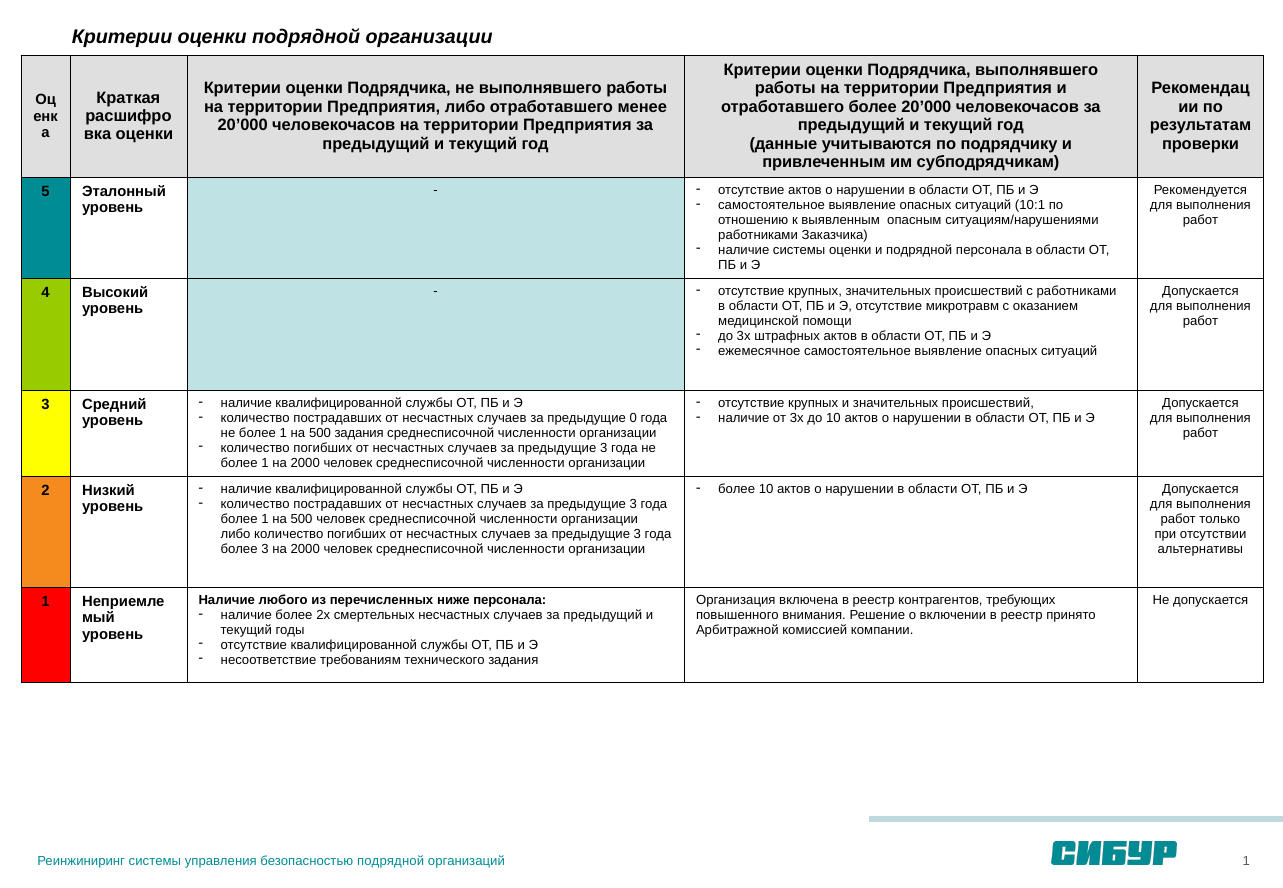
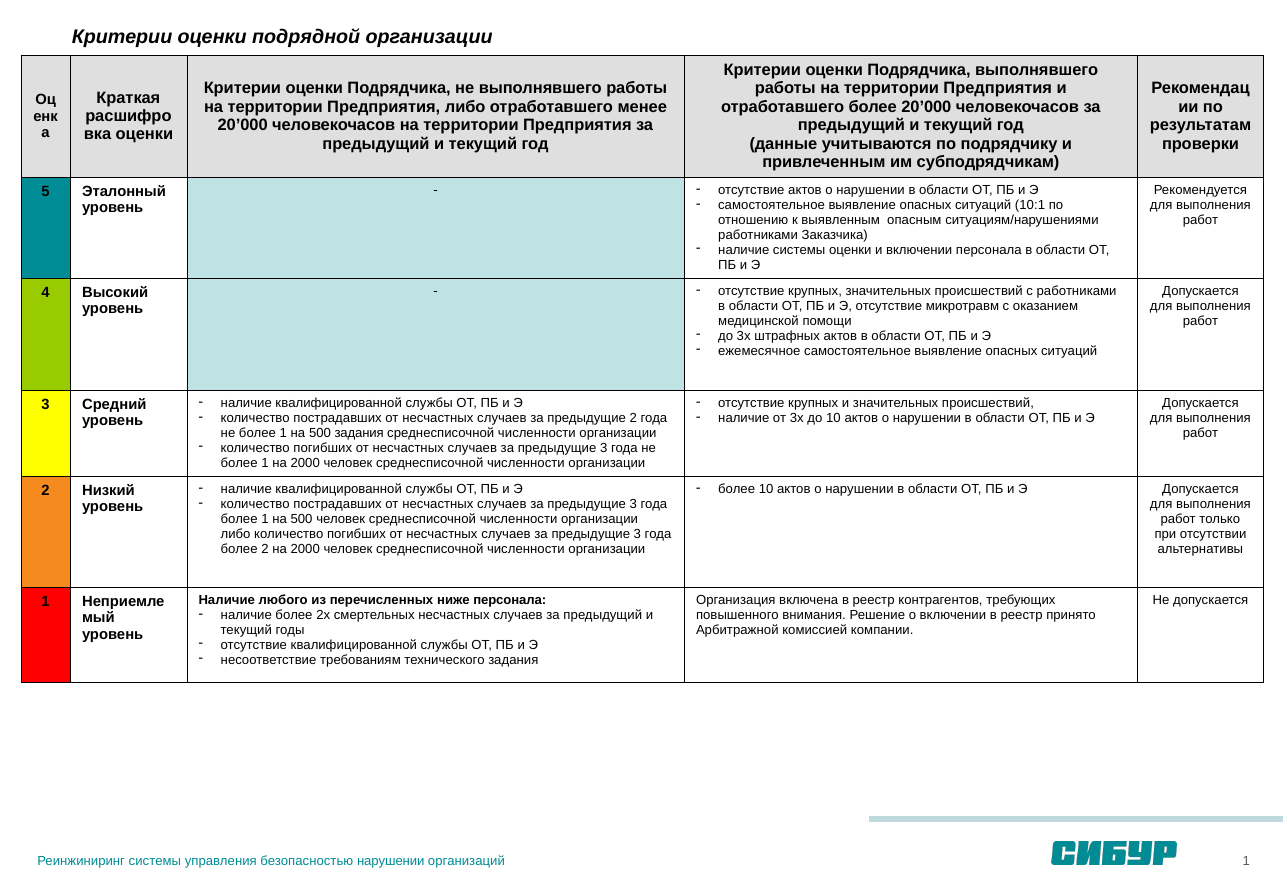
и подрядной: подрядной -> включении (919, 250)
предыдущие 0: 0 -> 2 (633, 418)
более 3: 3 -> 2 (265, 549)
безопасностью подрядной: подрядной -> нарушении (391, 861)
